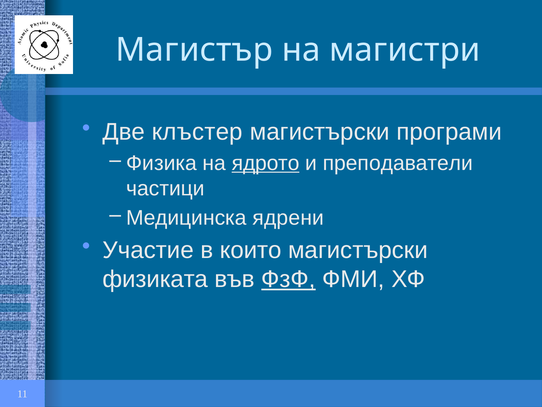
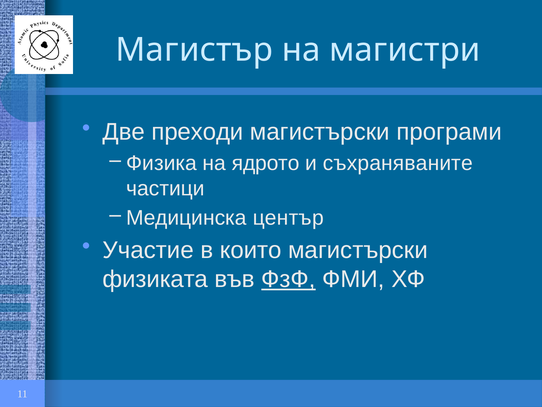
клъстер: клъстер -> преходи (197, 132)
ядрото underline: present -> none (266, 163)
преподаватели: преподаватели -> съхраняваните (398, 163)
ядрени: ядрени -> център (288, 218)
